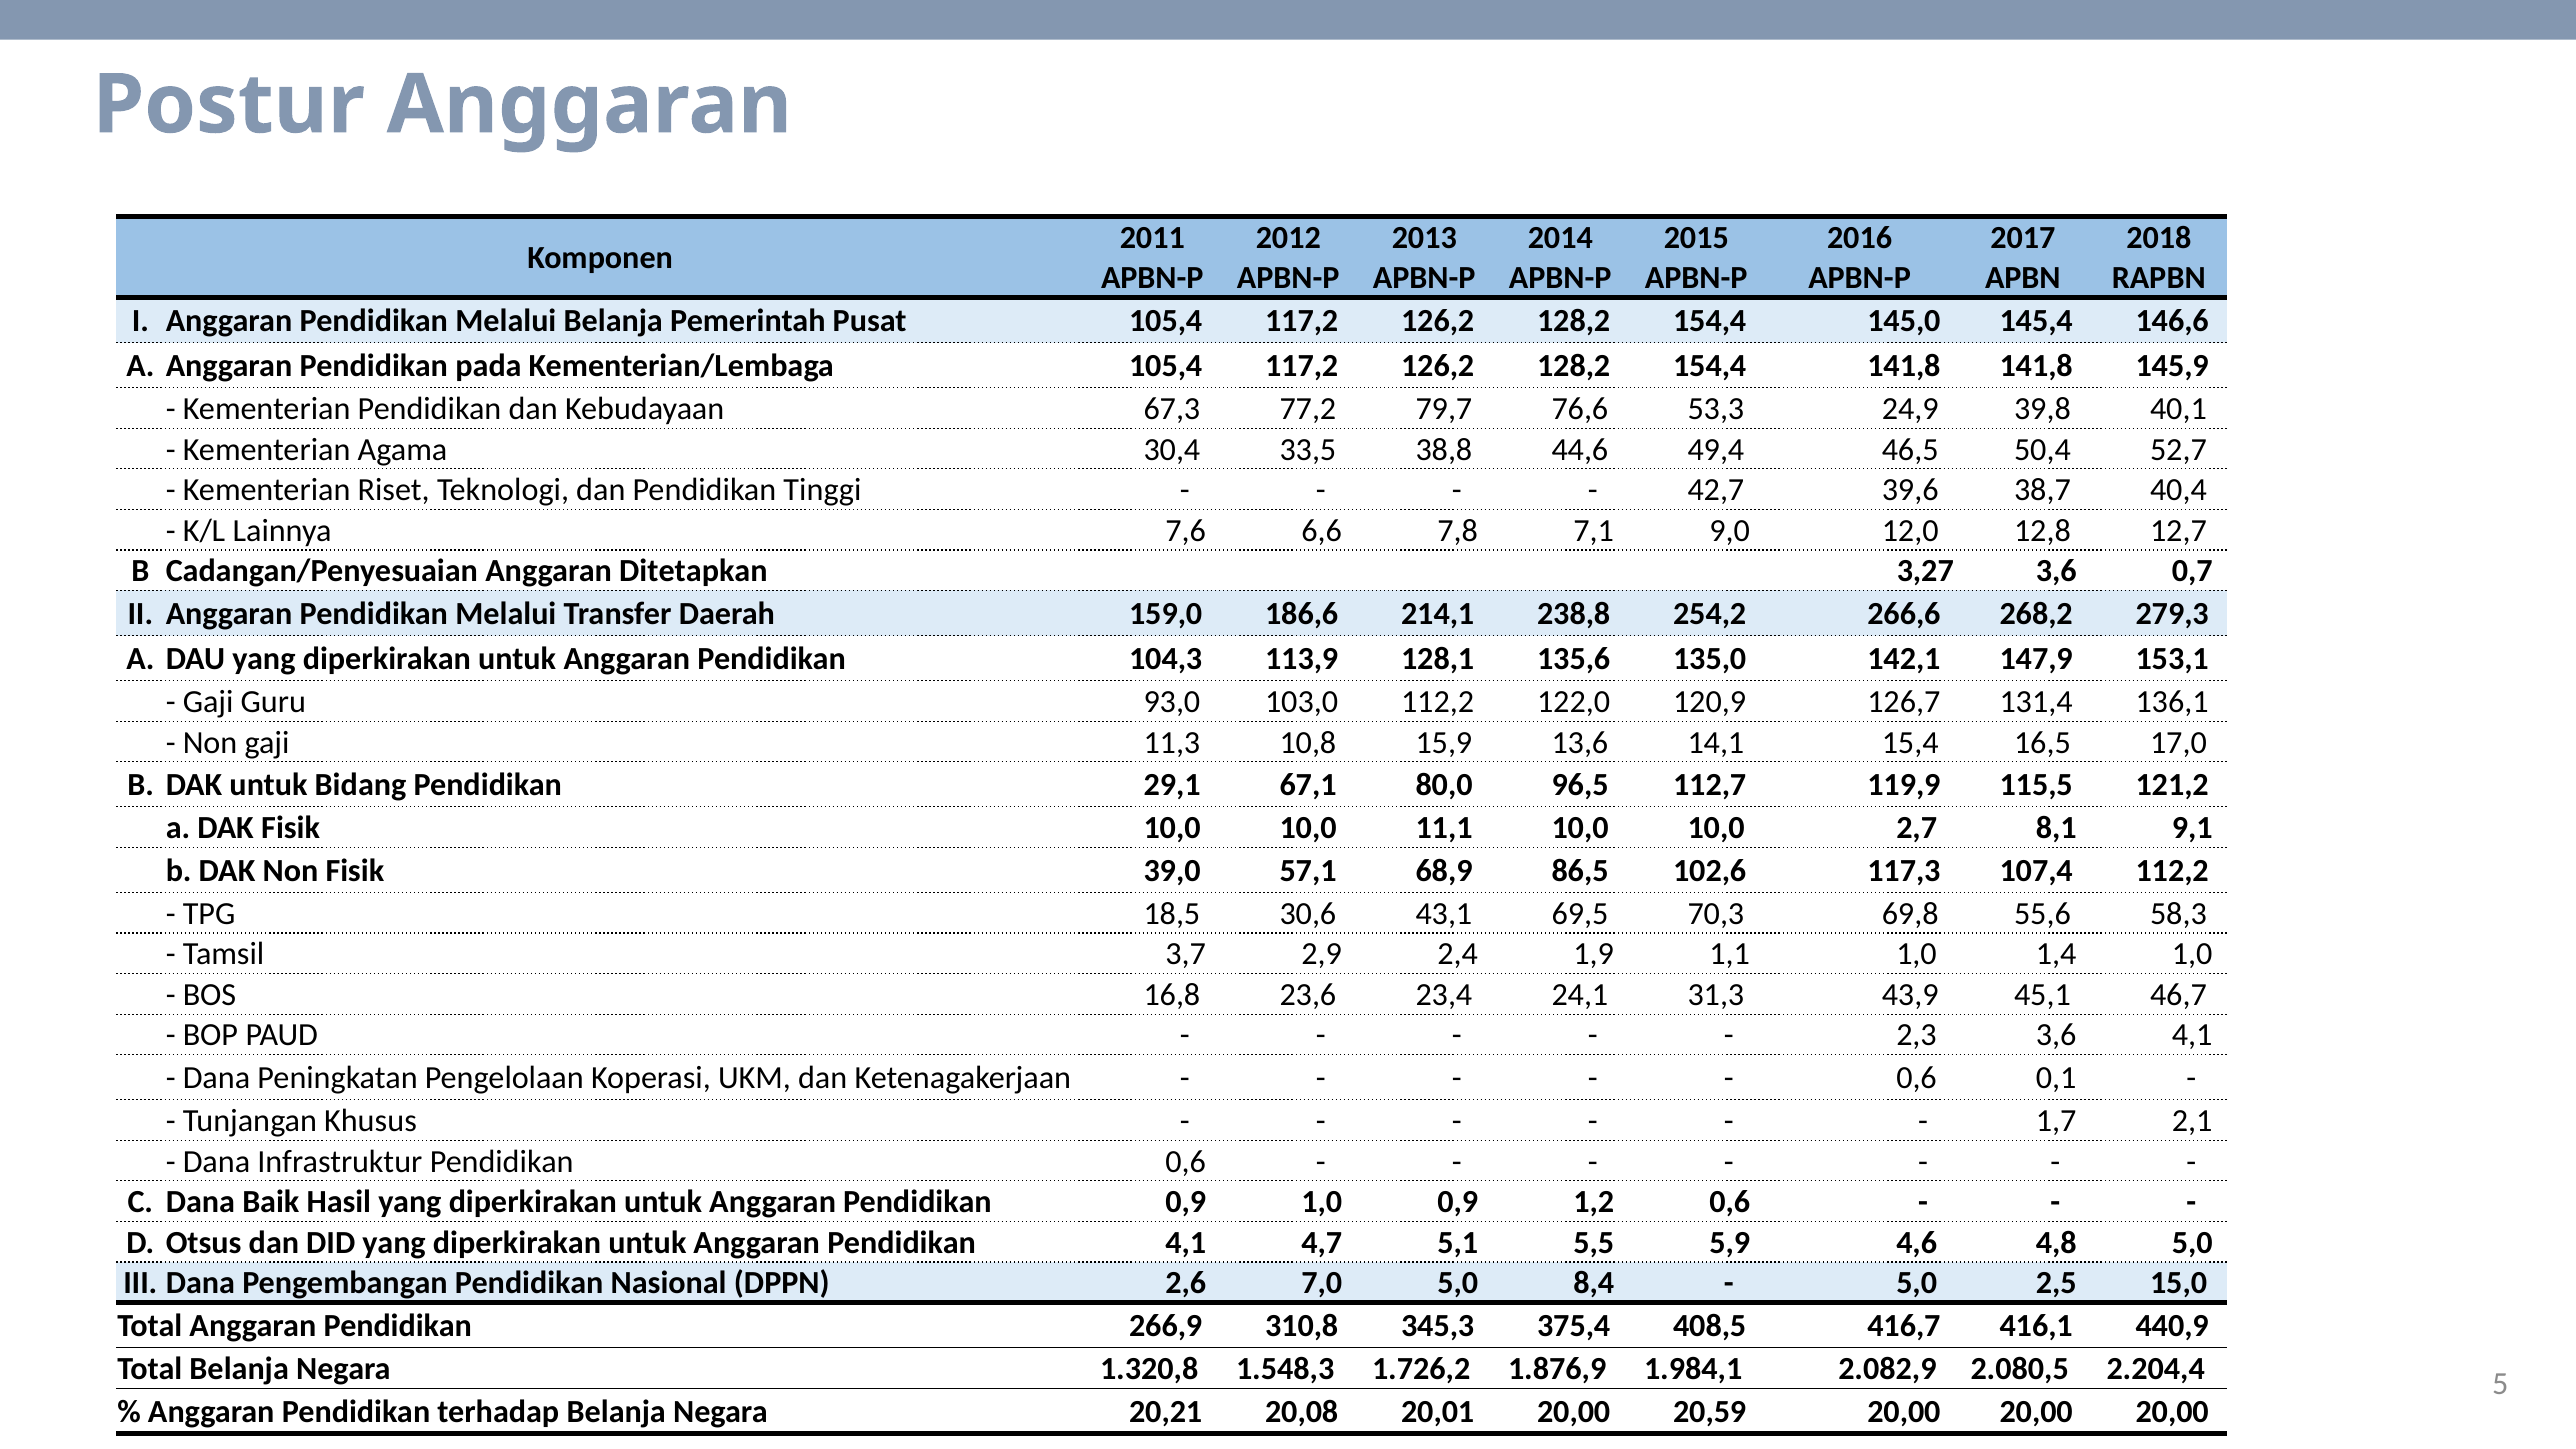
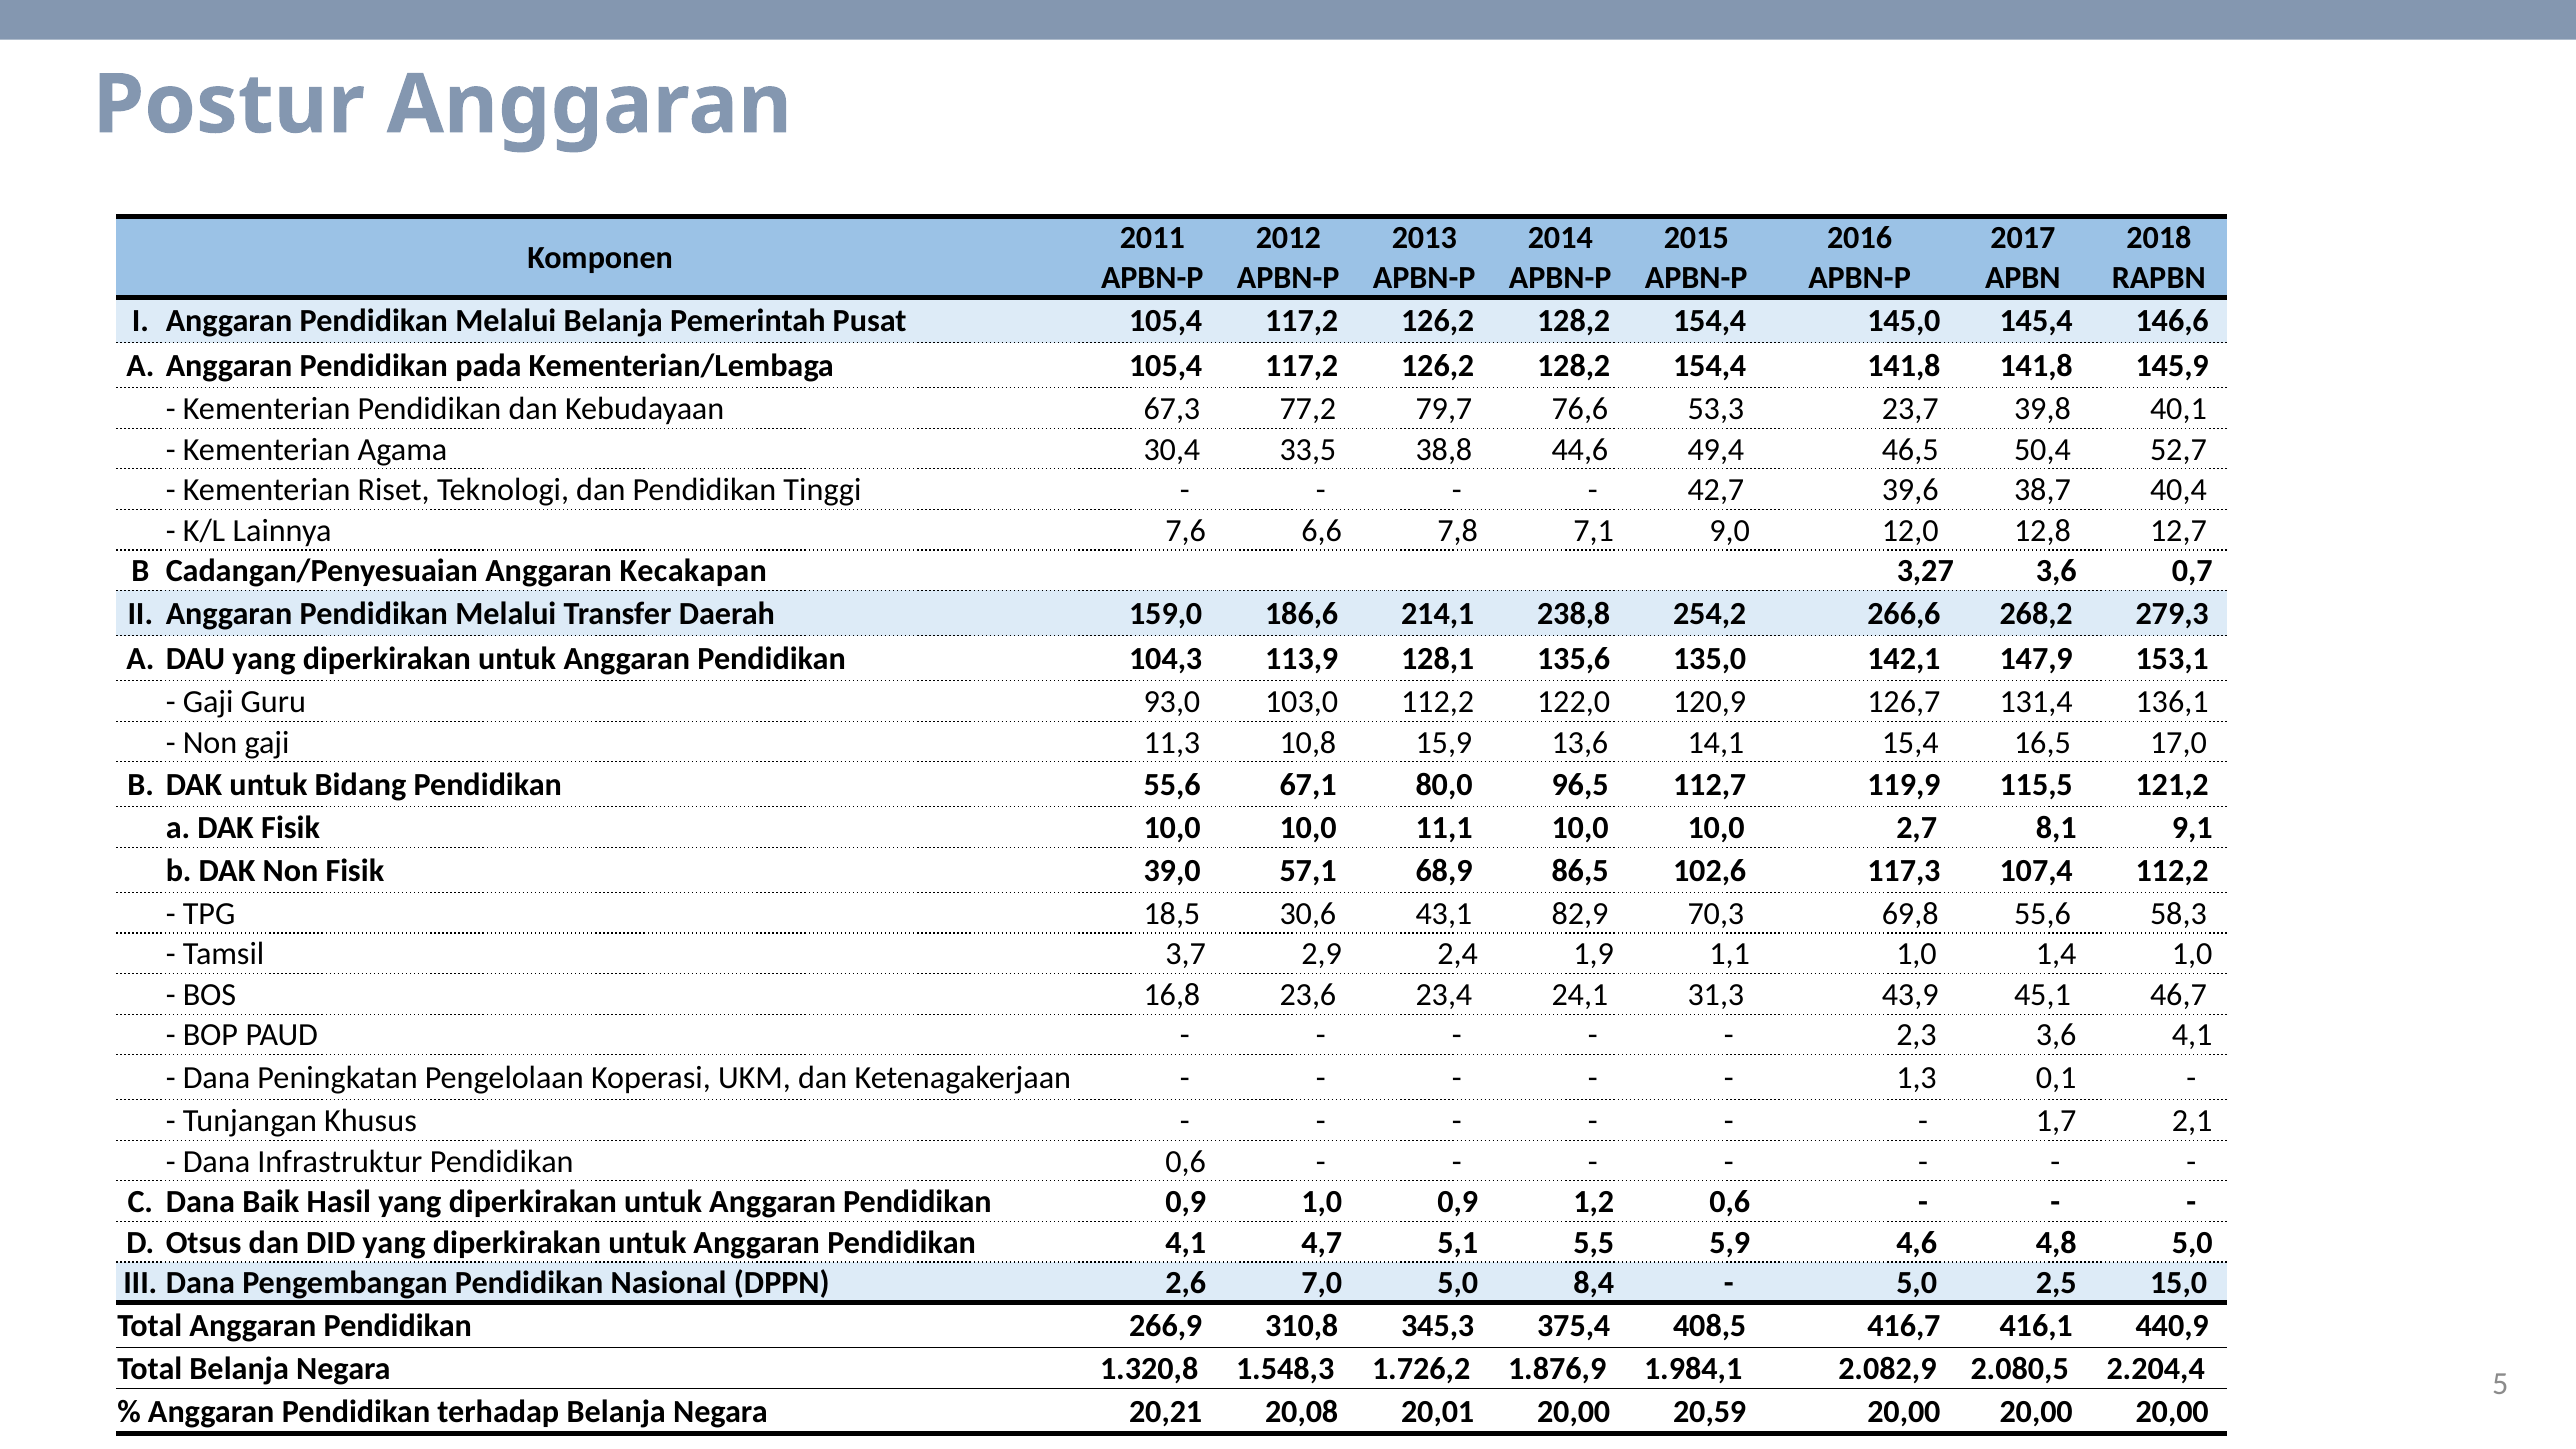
24,9: 24,9 -> 23,7 (1910, 409)
Ditetapkan: Ditetapkan -> Kecakapan (693, 571)
Pendidikan 29,1: 29,1 -> 55,6 (1172, 785)
69,5: 69,5 -> 82,9 (1580, 914)
0,6: 0,6 -> 1,3 (1917, 1078)
